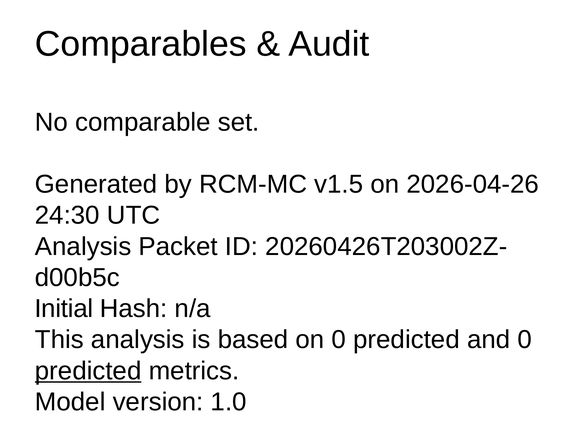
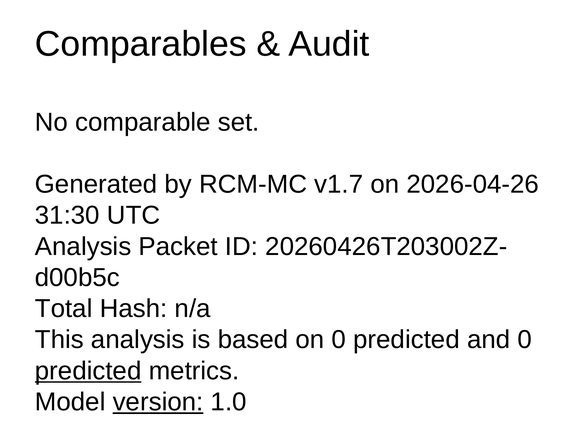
v1.5: v1.5 -> v1.7 (339, 184)
24:30: 24:30 -> 31:30 (67, 216)
Initial: Initial -> Total (64, 309)
version underline: none -> present (158, 402)
